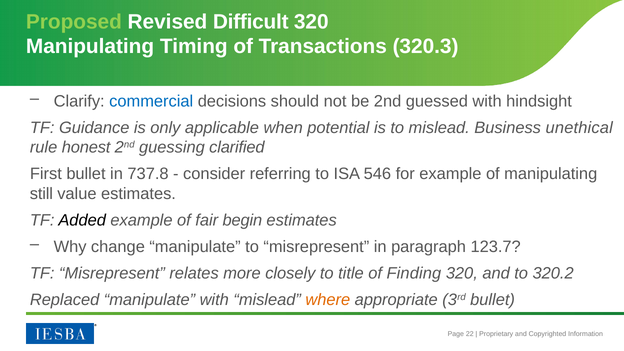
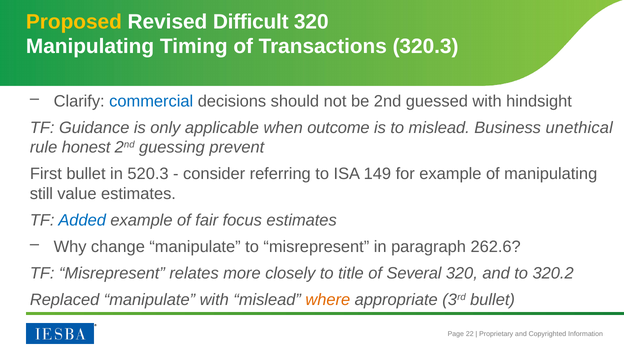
Proposed colour: light green -> yellow (74, 22)
potential: potential -> outcome (338, 128)
clarified: clarified -> prevent (237, 147)
737.8: 737.8 -> 520.3 (148, 174)
546: 546 -> 149 (377, 174)
Added colour: black -> blue (82, 220)
begin: begin -> focus (242, 220)
123.7: 123.7 -> 262.6 (496, 247)
Finding: Finding -> Several (414, 273)
